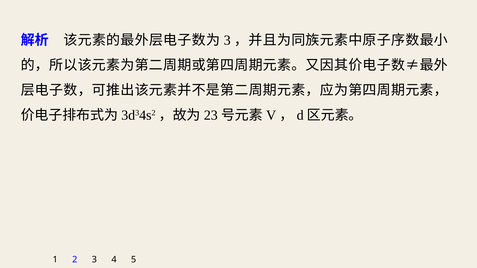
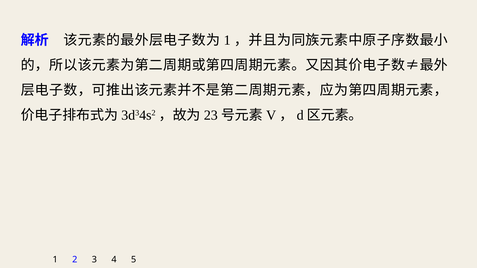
3: 3 -> 1 (227, 40)
